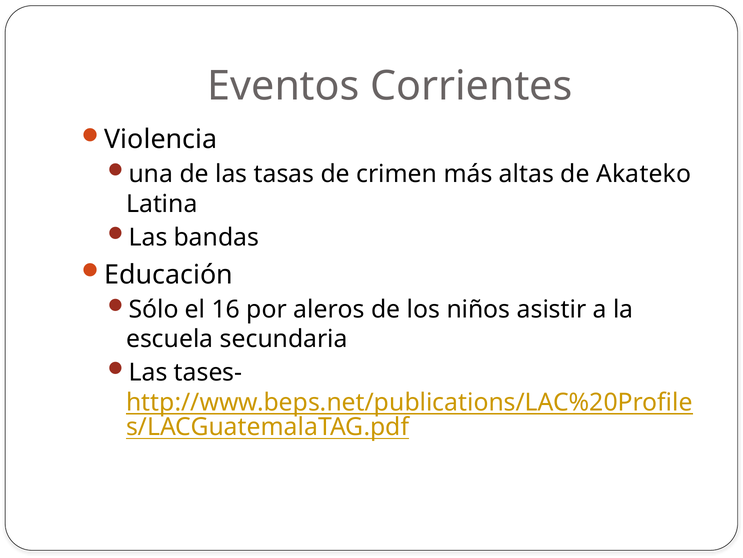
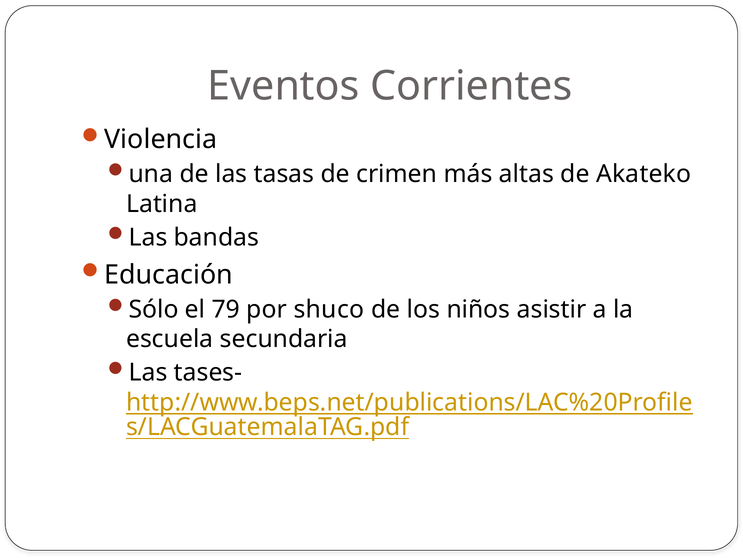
16: 16 -> 79 (226, 309)
aleros: aleros -> shuco (329, 309)
